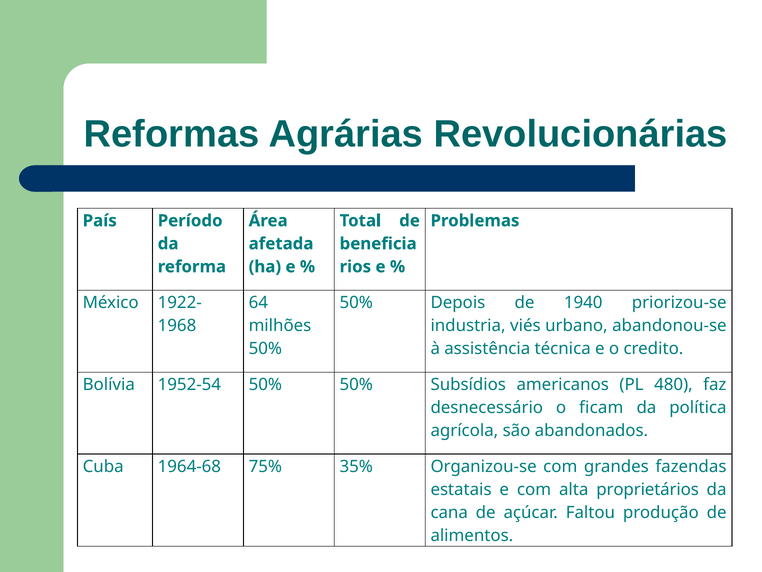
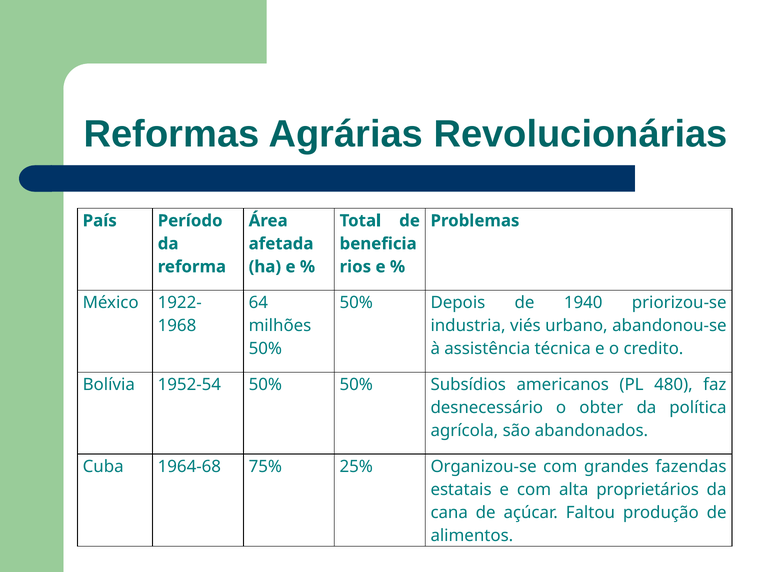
ficam: ficam -> obter (601, 407)
35%: 35% -> 25% (356, 466)
